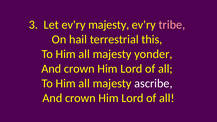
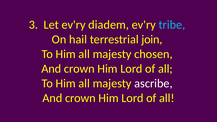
ev'ry majesty: majesty -> diadem (109, 25)
tribe colour: pink -> light blue (172, 25)
this: this -> join (152, 39)
yonder: yonder -> chosen (153, 54)
